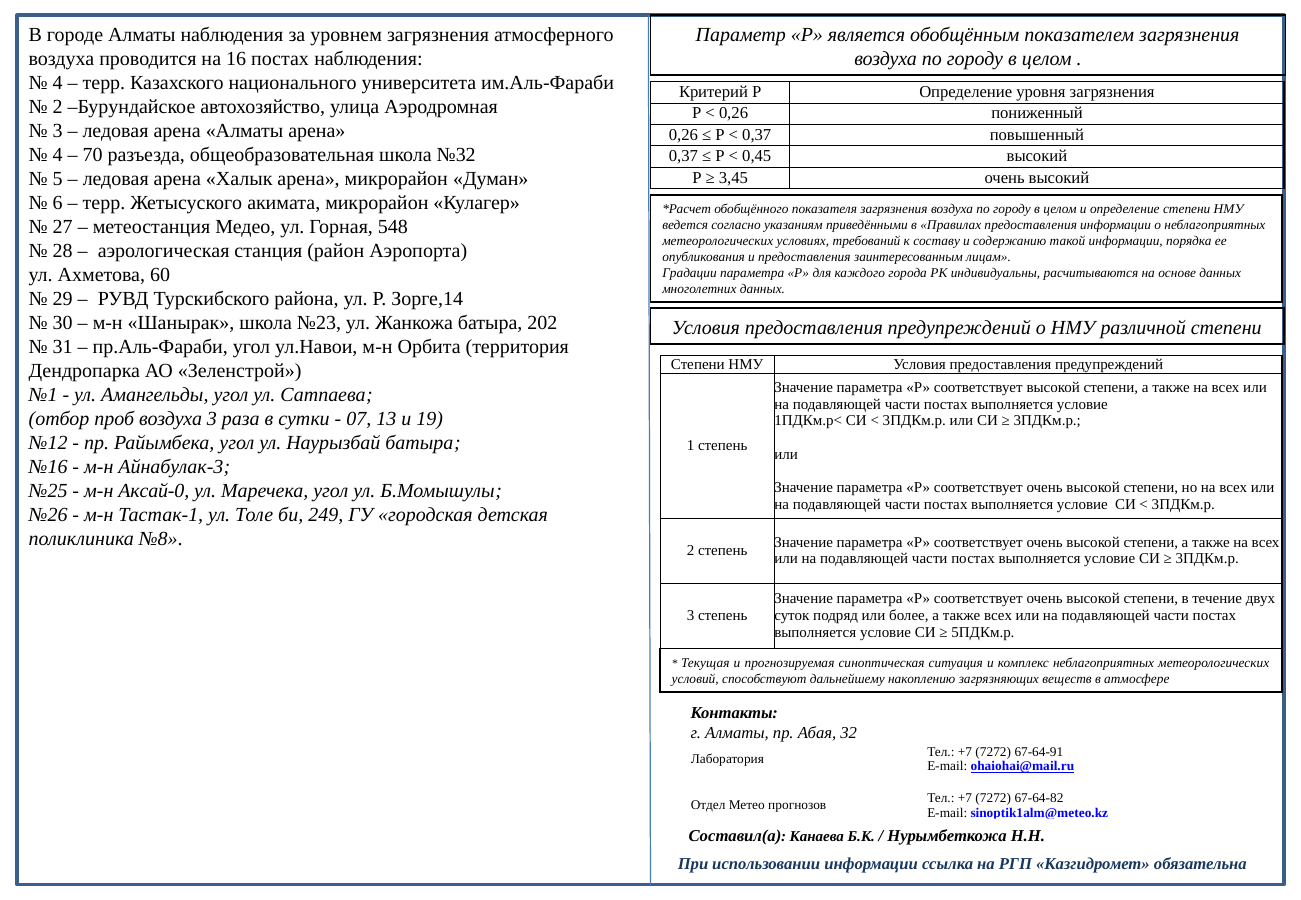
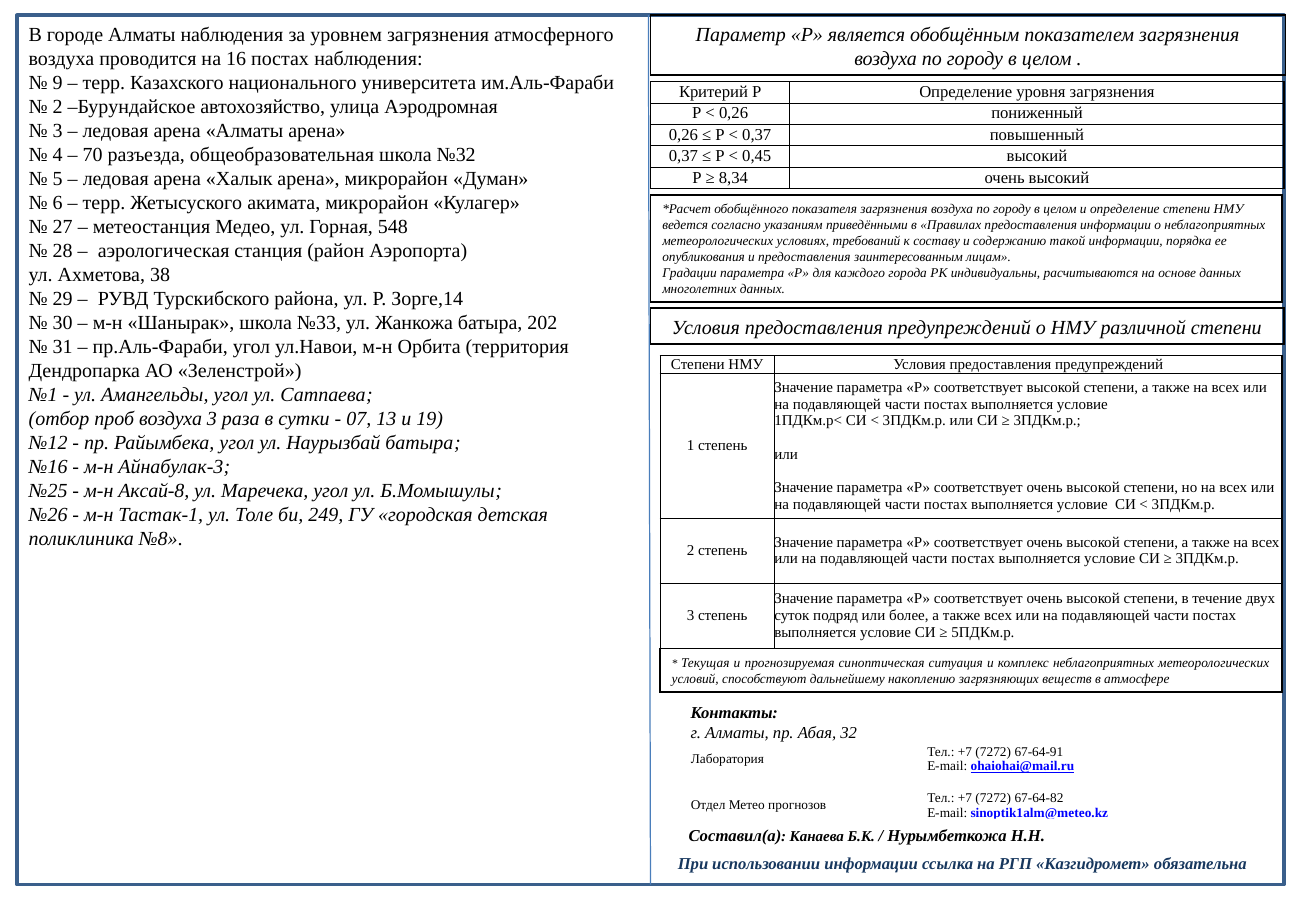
4: 4 -> 9 (58, 83)
3,45: 3,45 -> 8,34 (733, 178)
60: 60 -> 38 (160, 275)
№23: №23 -> №33 (319, 323)
Аксай-0: Аксай-0 -> Аксай-8 (154, 491)
